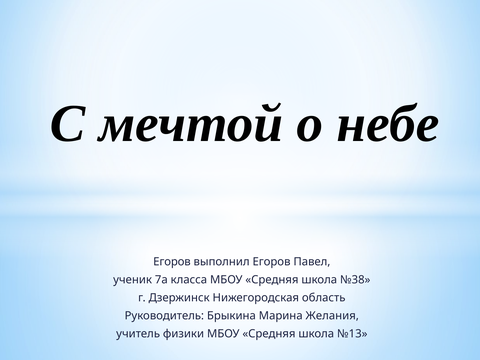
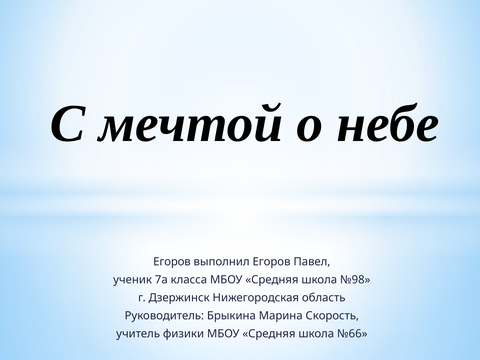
№38: №38 -> №98 (355, 280)
Желания: Желания -> Скорость (332, 316)
№13: №13 -> №66 (352, 334)
